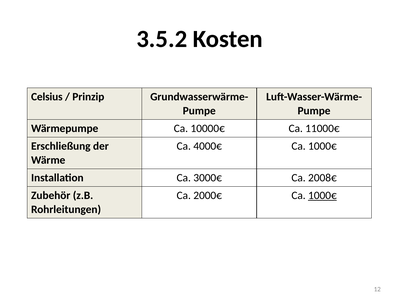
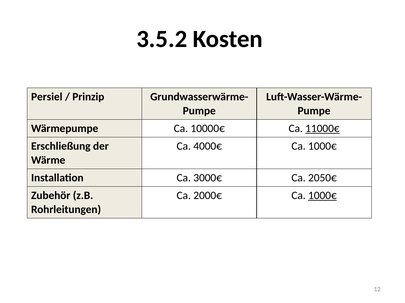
Celsius: Celsius -> Persiel (47, 97)
11000€ underline: none -> present (322, 129)
2008€: 2008€ -> 2050€ (322, 178)
